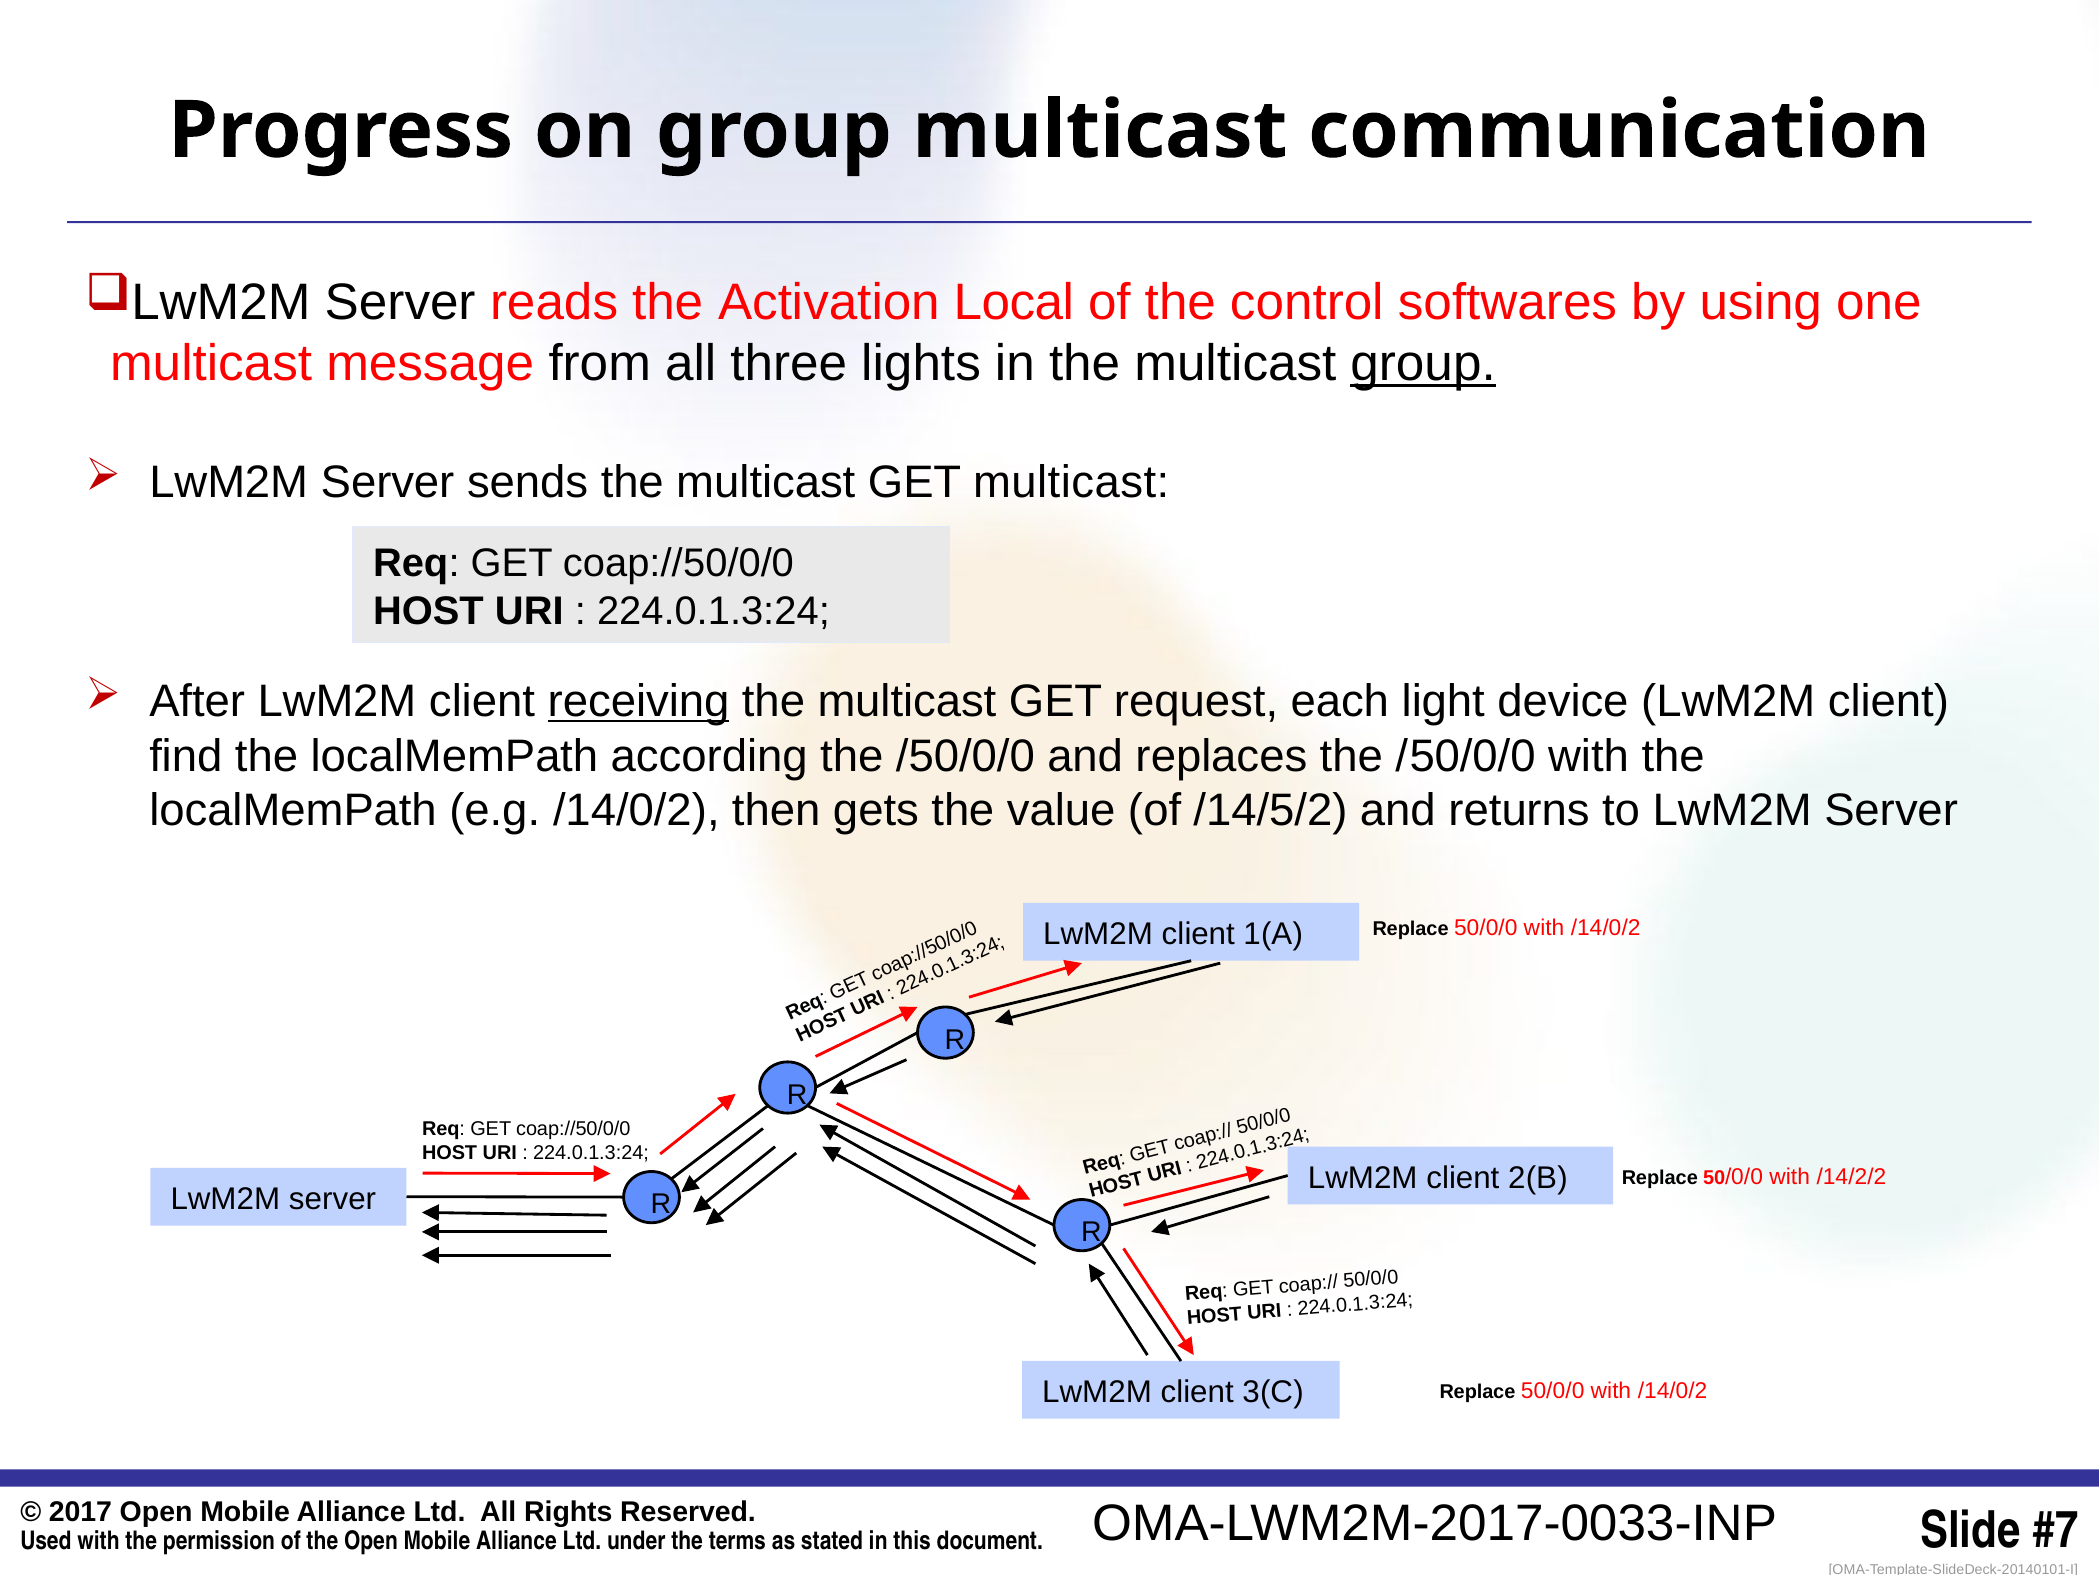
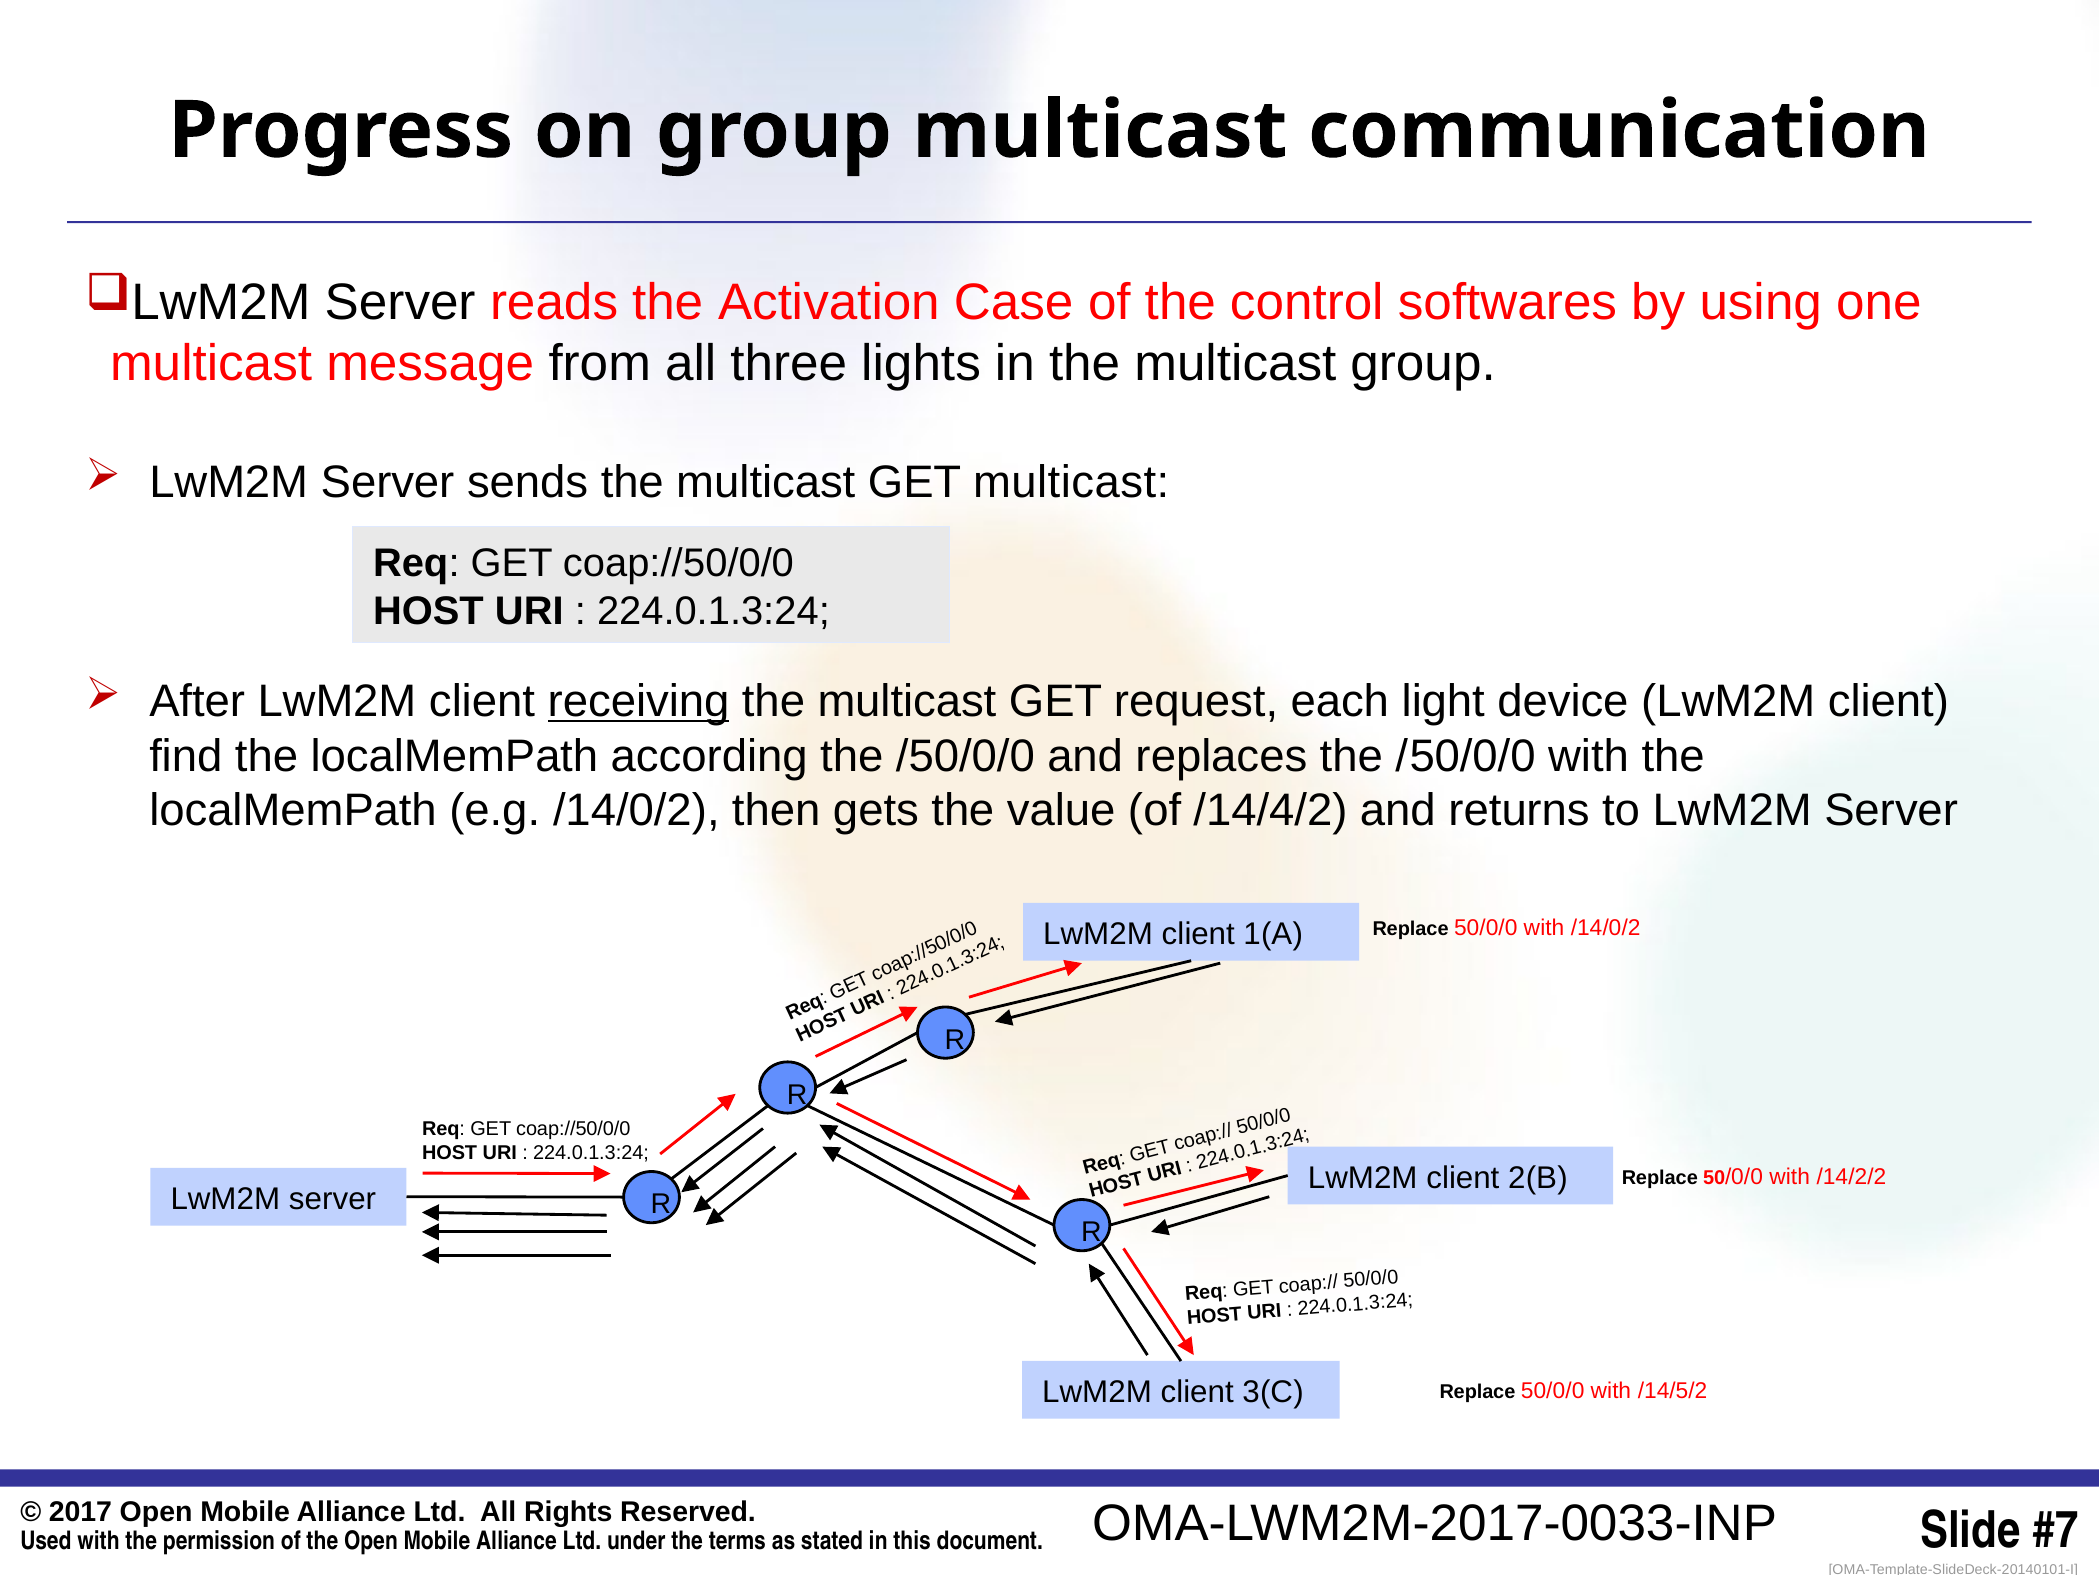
Local: Local -> Case (1014, 302)
group underline: present -> none (1423, 364)
/14/5/2: /14/5/2 -> /14/4/2 (1270, 811)
/14/0/2: /14/0/2 -> /14/5/2 (1673, 1391)
